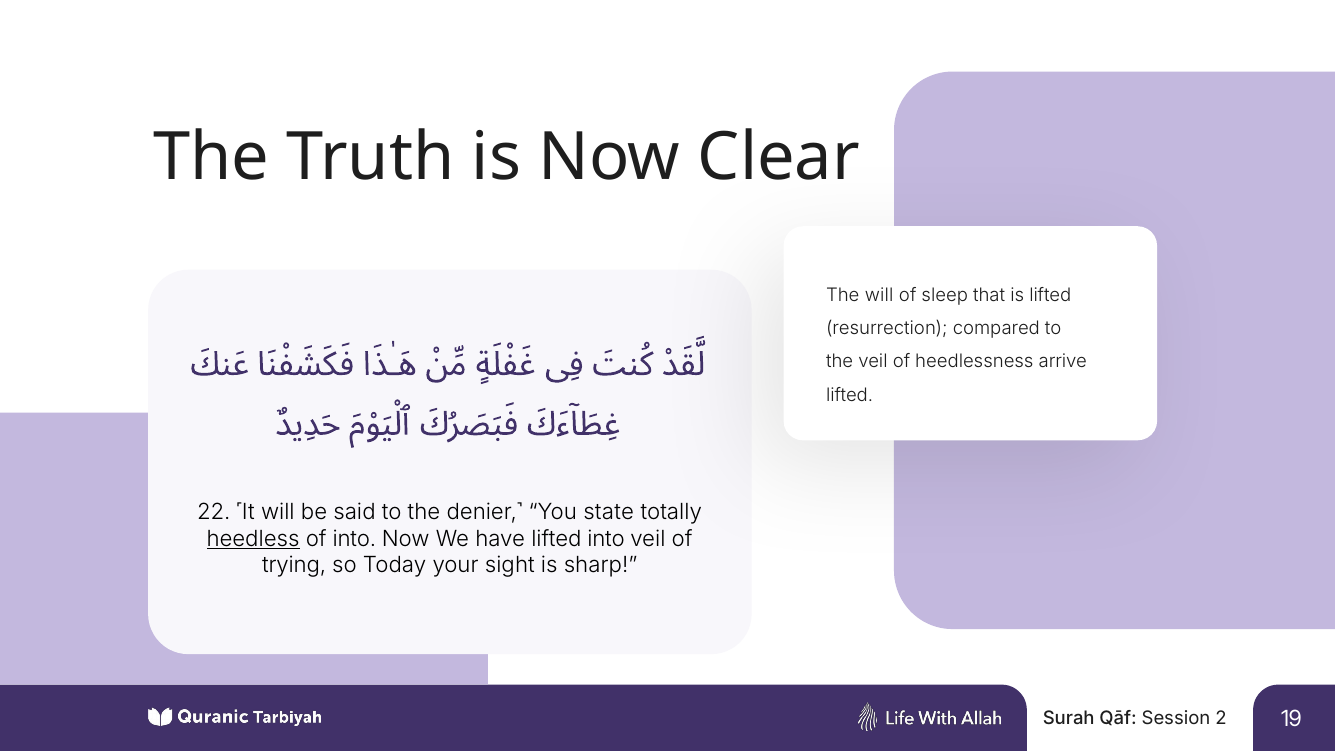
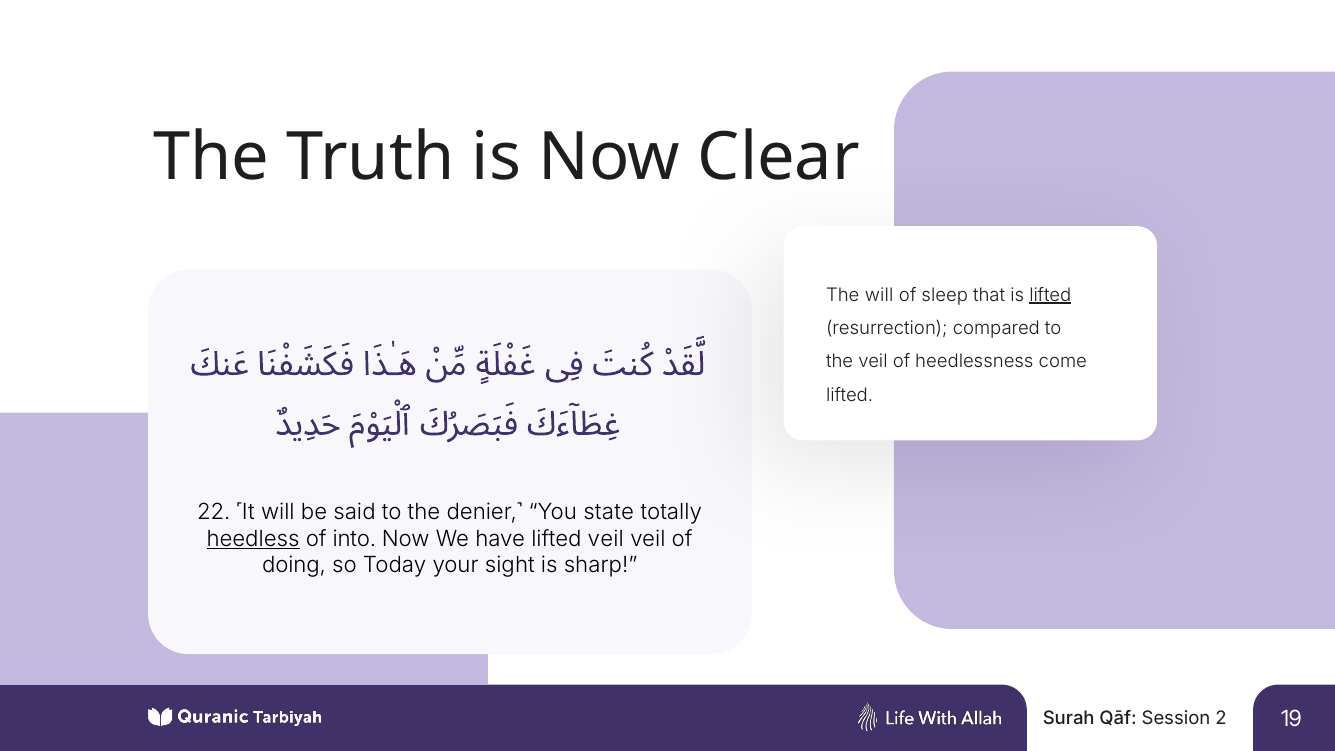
lifted underline: none -> present (1050, 295)
arrive: arrive -> come (1063, 362)
lifted into: into -> veil (606, 539)
trying: trying -> doing (294, 566)
